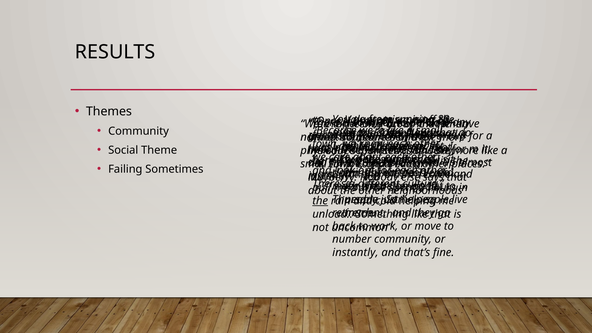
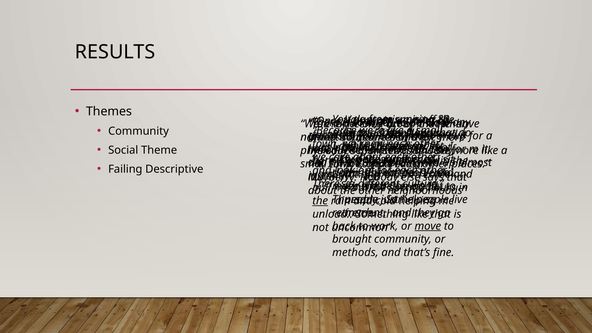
Failing Sometimes: Sometimes -> Descriptive (174, 169)
move underline: none -> present (428, 226)
number: number -> brought (352, 239)
instantly: instantly -> methods (355, 253)
